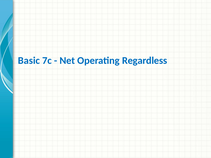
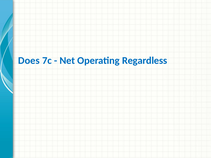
Basic: Basic -> Does (29, 61)
